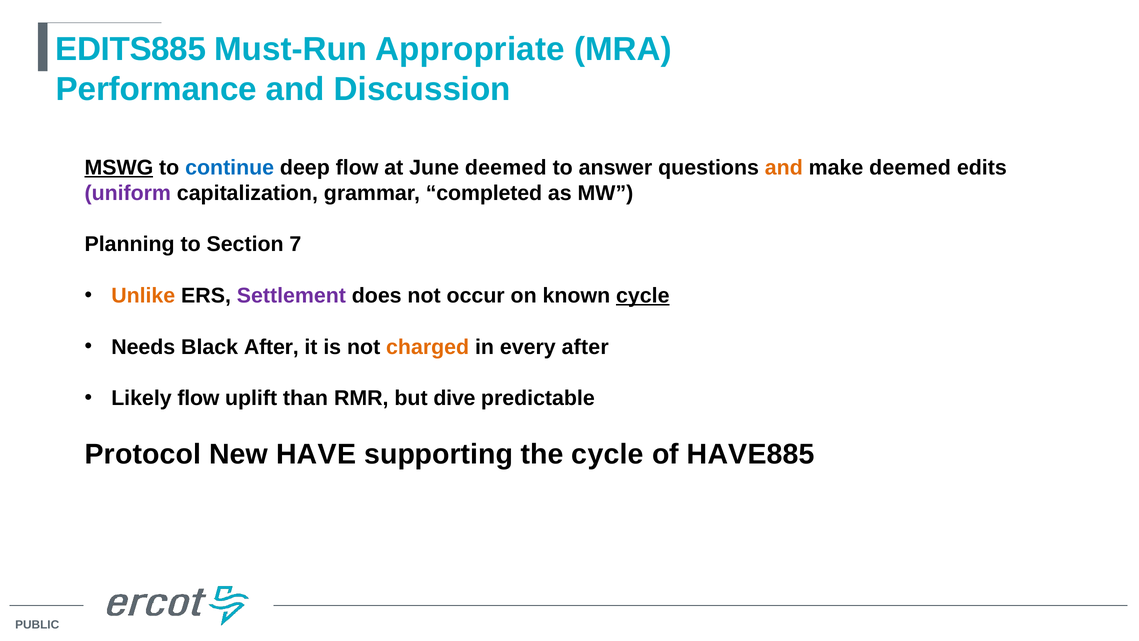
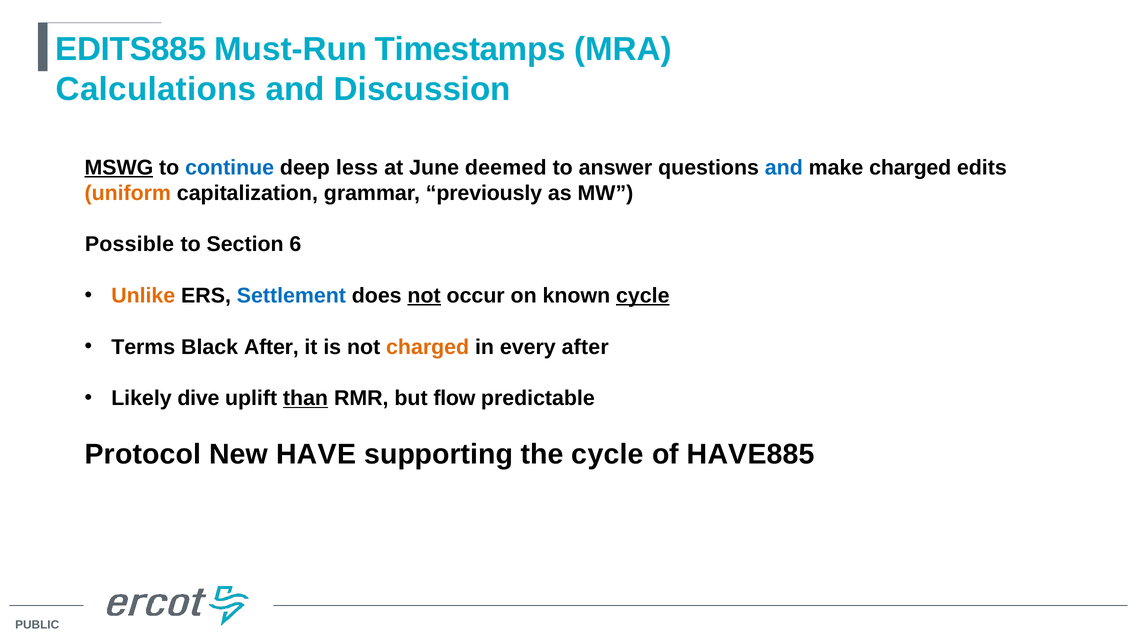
Appropriate: Appropriate -> Timestamps (470, 49)
Performance: Performance -> Calculations (156, 89)
deep flow: flow -> less (357, 167)
and colour: orange -> blue (784, 167)
make deemed: deemed -> charged (910, 167)
uniform colour: purple -> orange (128, 193)
completed: completed -> previously (484, 193)
Planning: Planning -> Possible (129, 244)
7: 7 -> 6 (295, 244)
Settlement colour: purple -> blue (291, 296)
not underline: none -> present (424, 296)
Needs: Needs -> Terms (143, 347)
Likely flow: flow -> dive (198, 398)
than underline: none -> present (306, 398)
dive: dive -> flow (454, 398)
